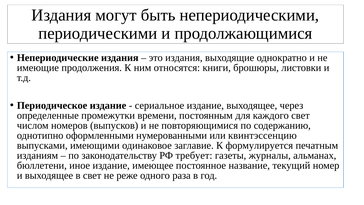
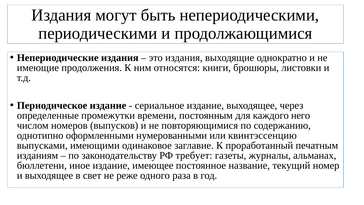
каждого свет: свет -> него (301, 115)
формулируется: формулируется -> проработанный (259, 145)
